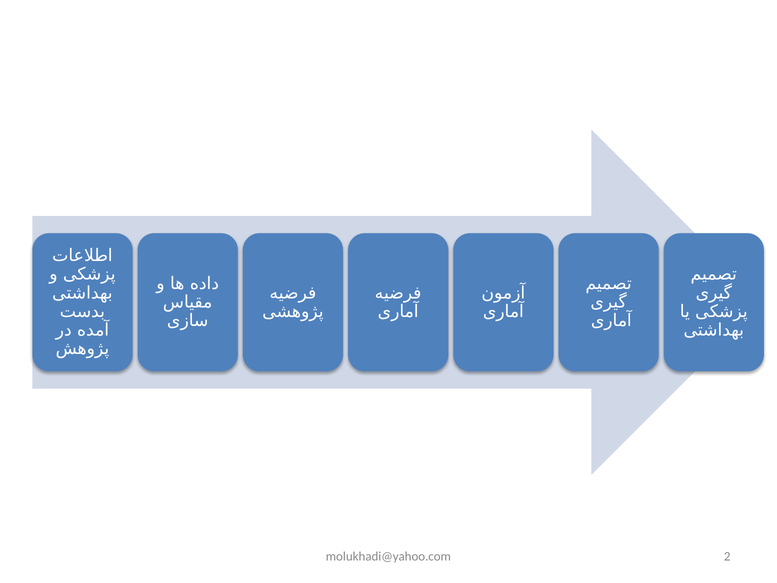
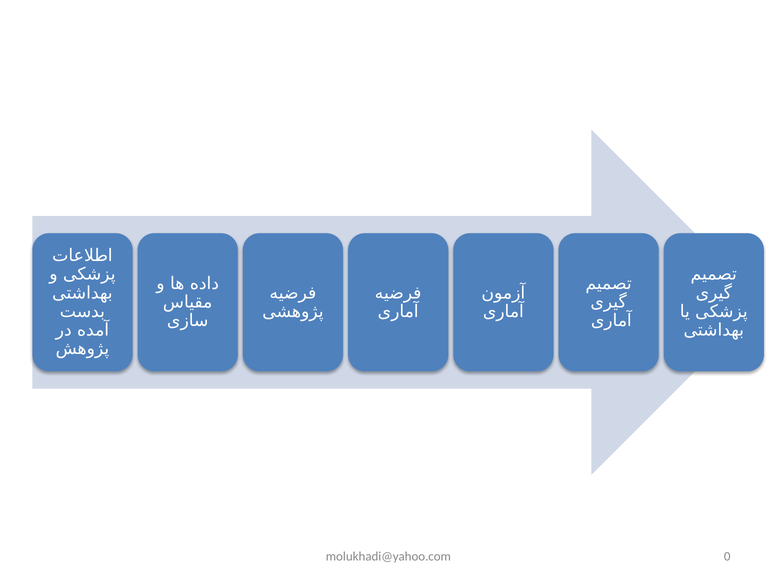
2: 2 -> 0 (727, 556)
